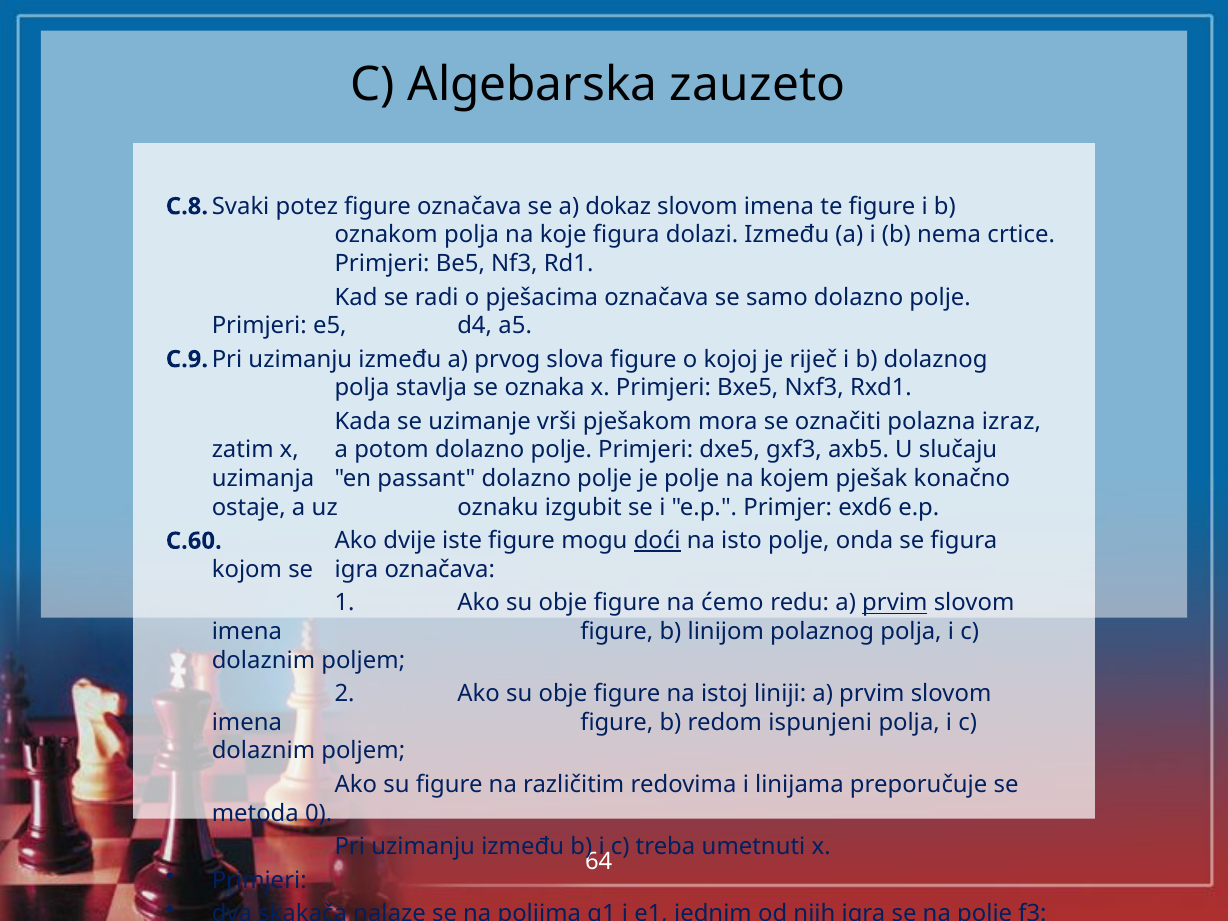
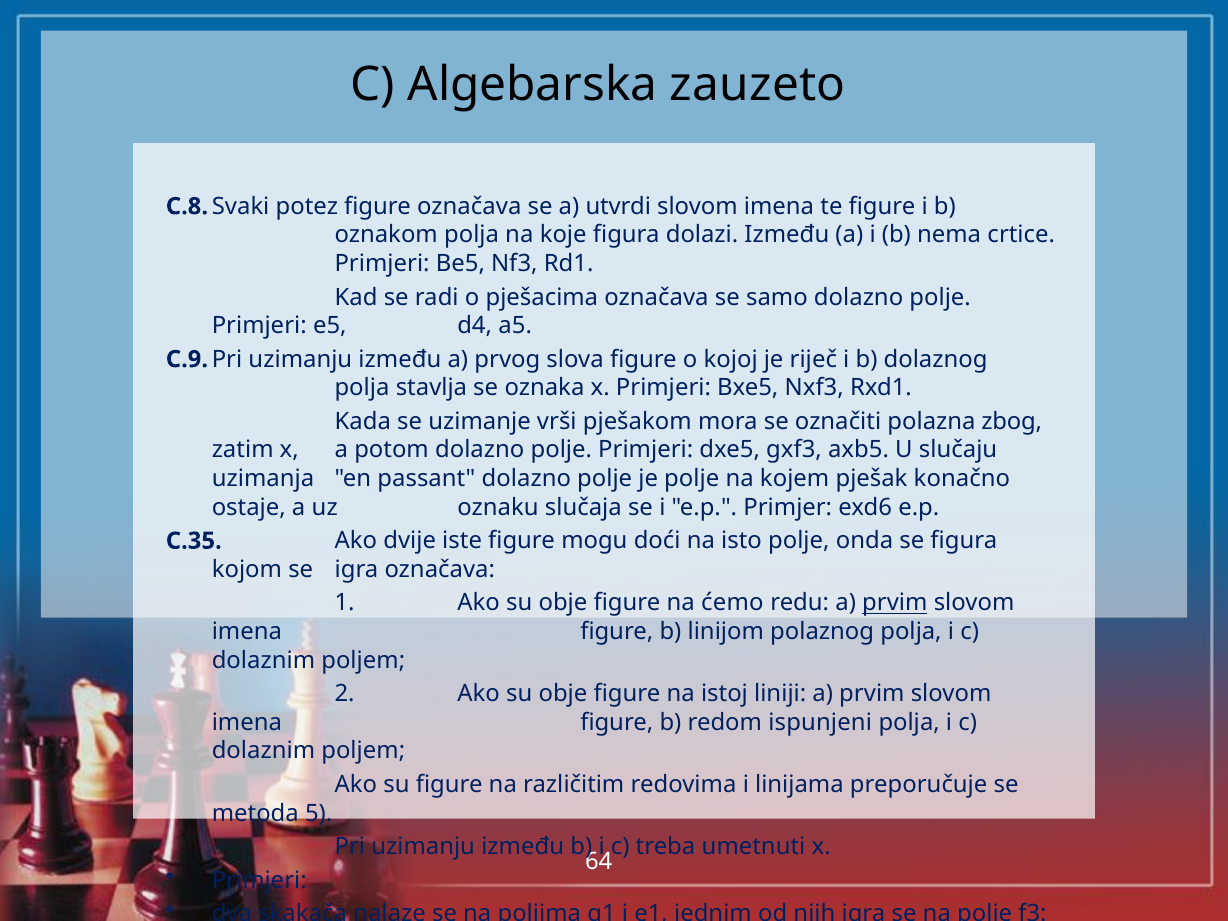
dokaz: dokaz -> utvrdi (618, 206)
izraz: izraz -> zbog (1012, 421)
izgubit: izgubit -> slučaja (583, 507)
C.60: C.60 -> C.35 (194, 541)
doći underline: present -> none (657, 541)
0: 0 -> 5 (319, 813)
